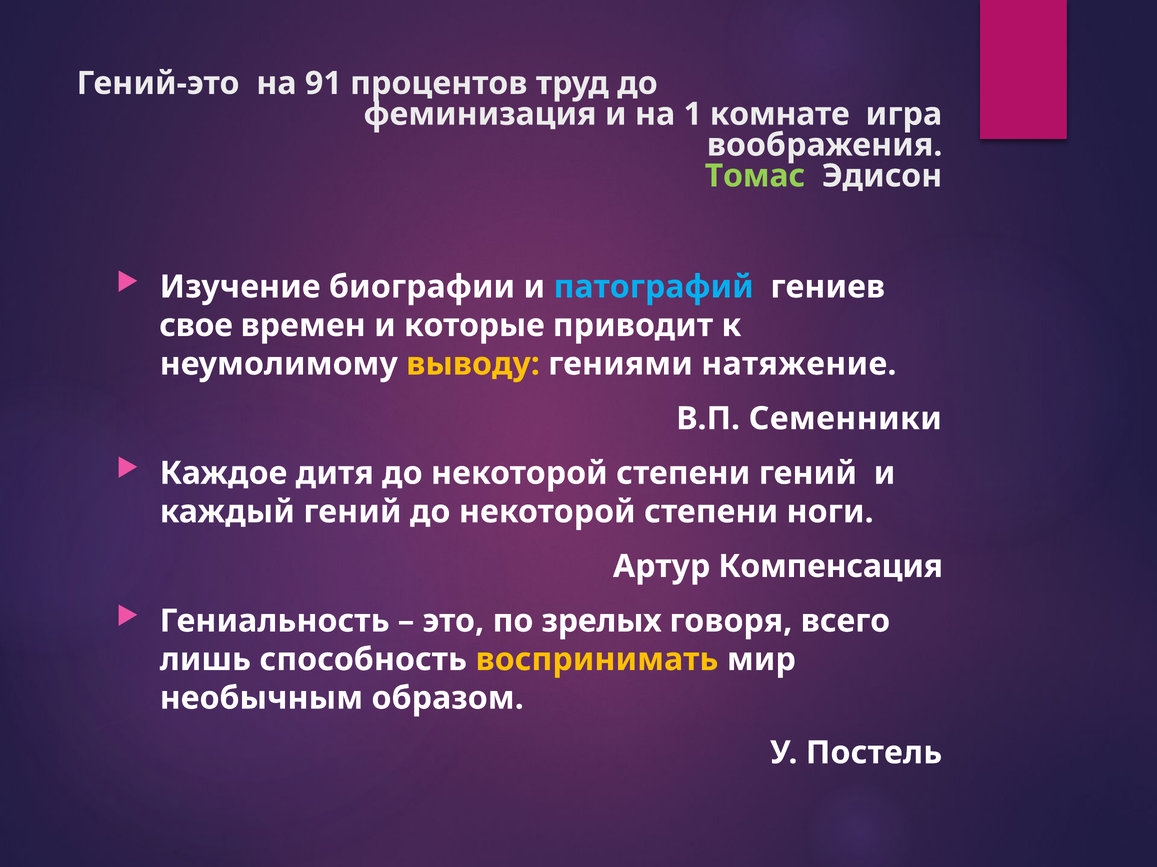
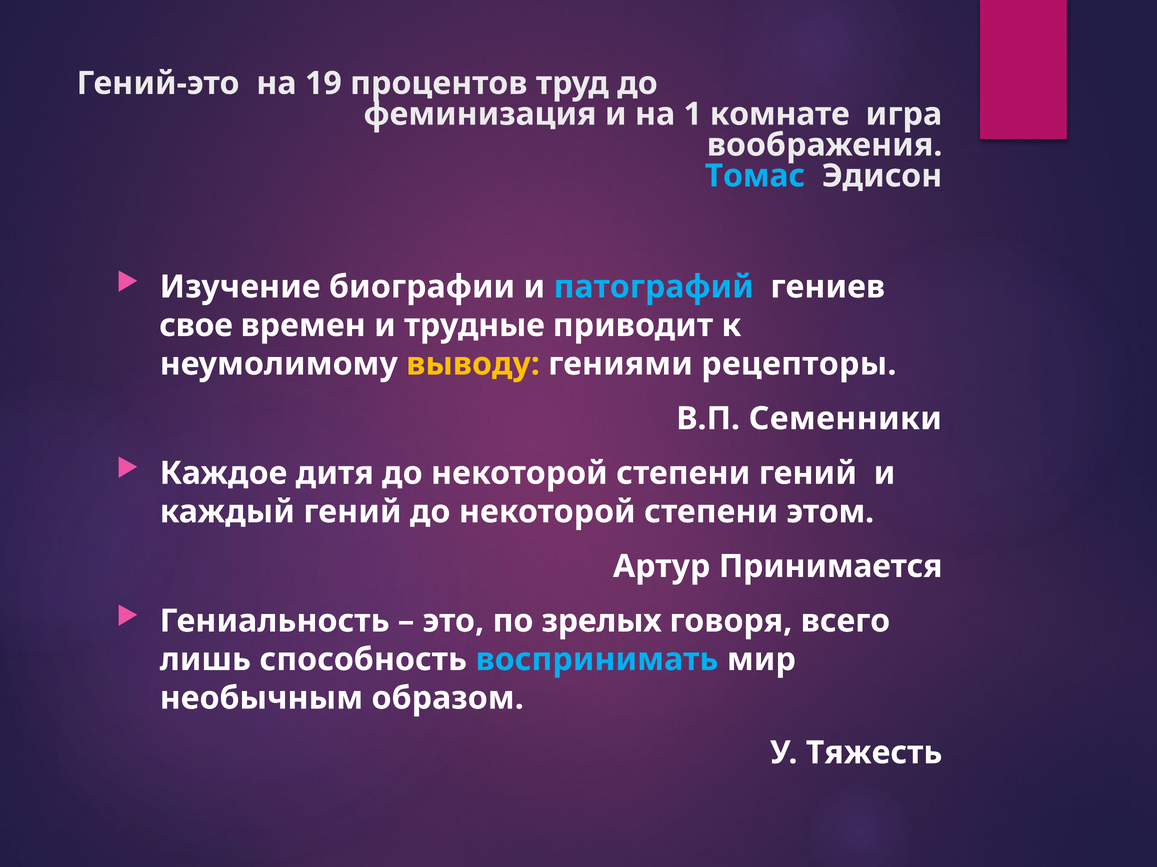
91: 91 -> 19 (323, 83)
Томас colour: light green -> light blue (755, 176)
которые: которые -> трудные (474, 326)
натяжение: натяжение -> рецепторы (799, 364)
ноги: ноги -> этом (830, 512)
Компенсация: Компенсация -> Принимается (831, 567)
воспринимать colour: yellow -> light blue (597, 660)
Постель: Постель -> Тяжесть (874, 753)
